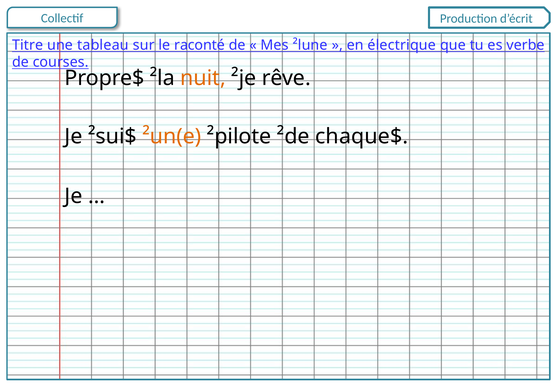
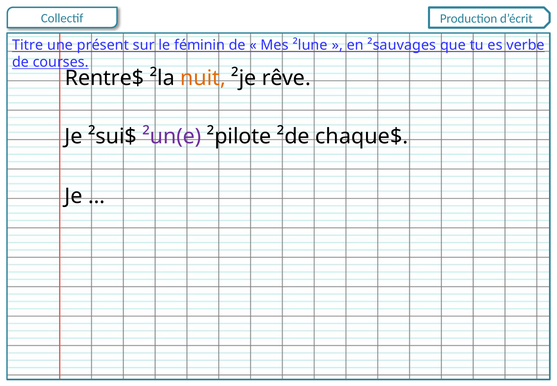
tableau: tableau -> présent (103, 45)
raconté: raconté -> féminin (200, 45)
électrique: électrique -> ²sauvages (402, 45)
Propre$: Propre$ -> Rentre$ (104, 78)
²un(e colour: orange -> purple (172, 136)
